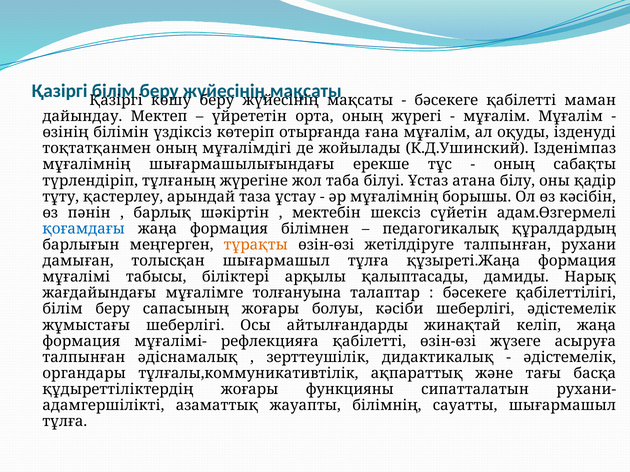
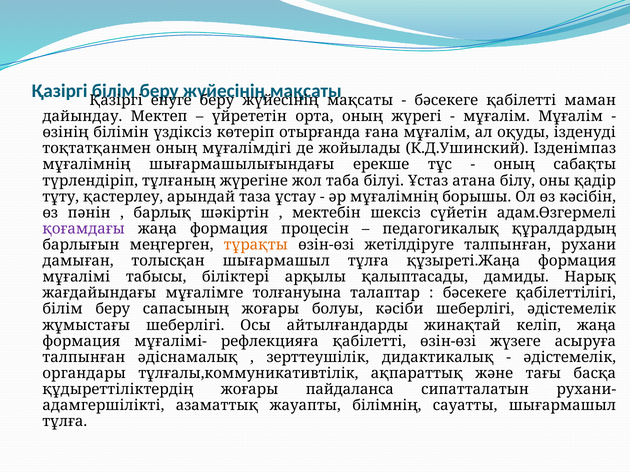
көшу: көшу -> енуге (171, 100)
қоғамдағы colour: blue -> purple (84, 229)
білімнен: білімнен -> процесін (315, 229)
функцияны: функцияны -> пайдаланса (350, 390)
